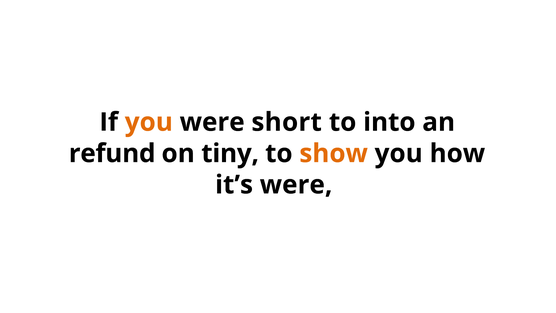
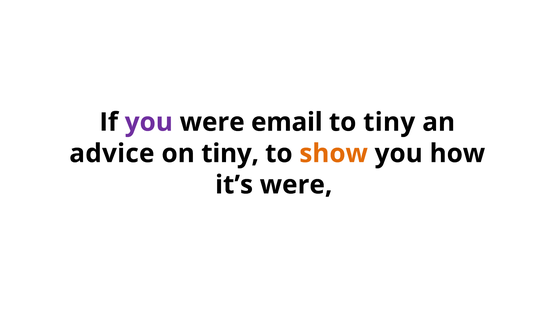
you colour: orange -> purple (149, 122)
short: short -> email (287, 122)
to into: into -> tiny (389, 122)
refund: refund -> advice (112, 153)
